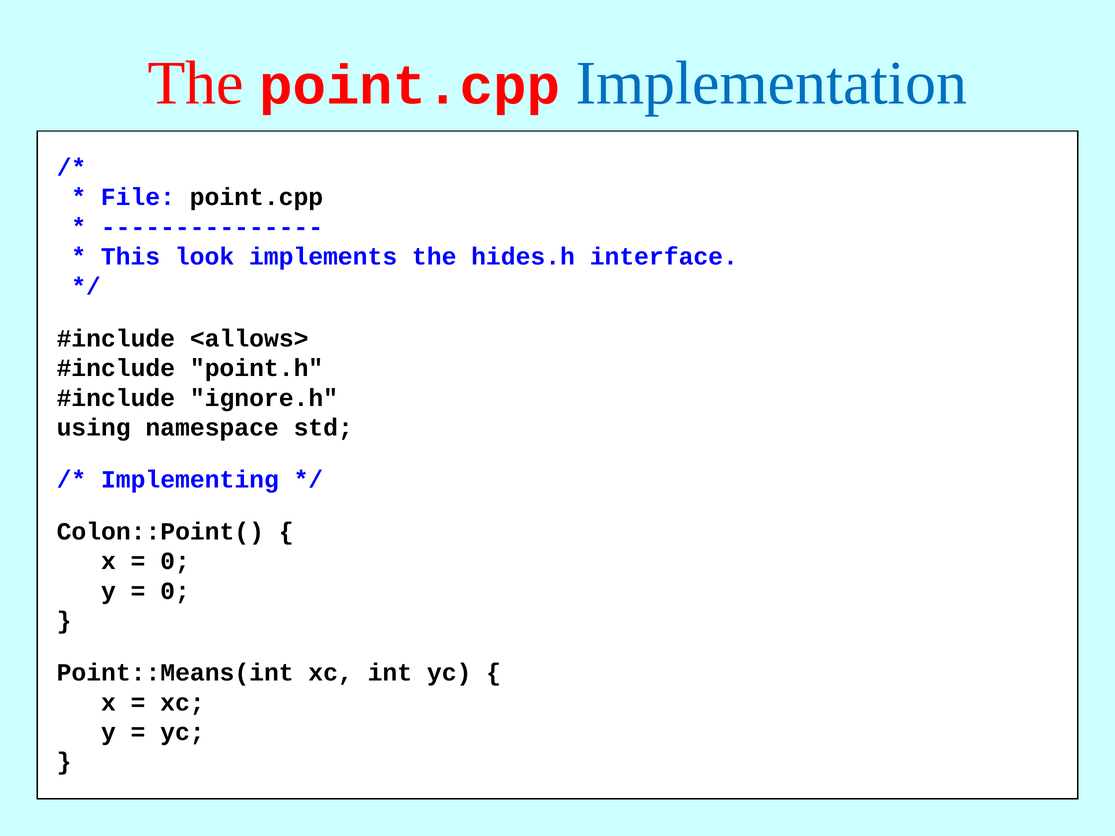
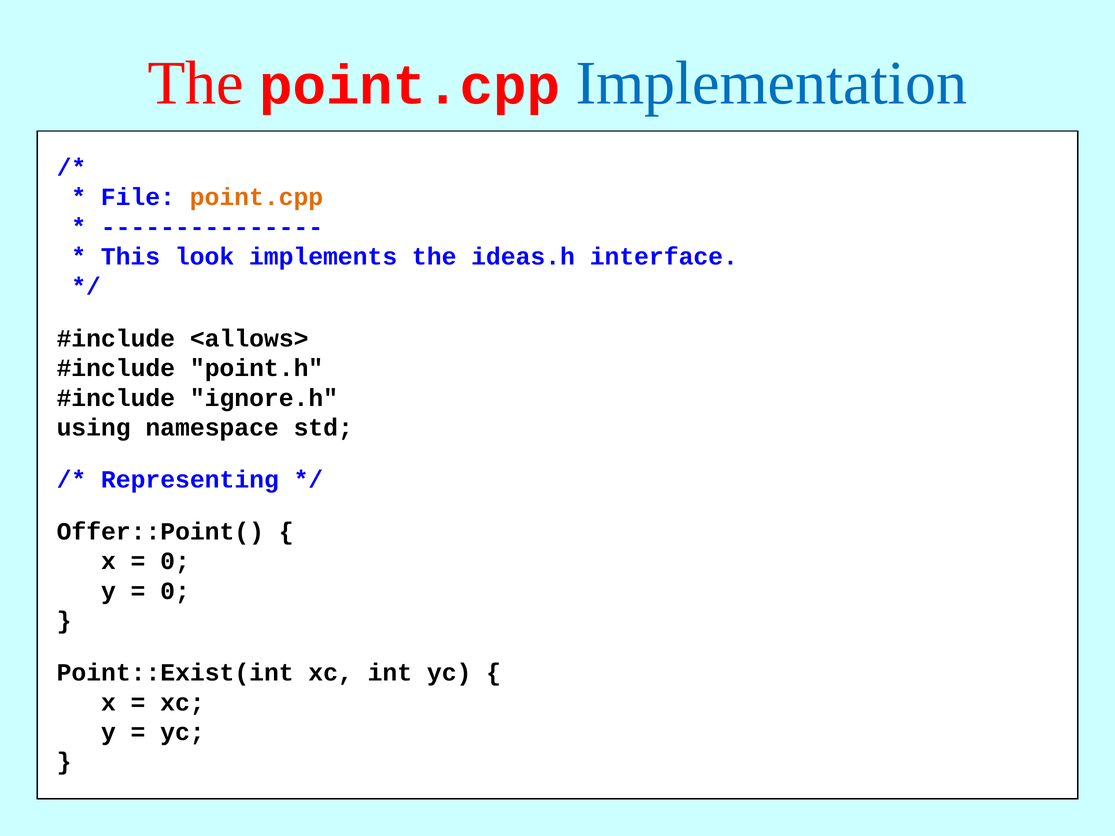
point.cpp colour: black -> orange (256, 197)
hides.h: hides.h -> ideas.h (523, 257)
Implementing: Implementing -> Representing (190, 480)
Colon::Point(: Colon::Point( -> Offer::Point( (160, 532)
Point::Means(int: Point::Means(int -> Point::Exist(int (175, 673)
